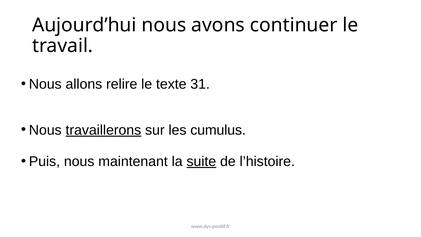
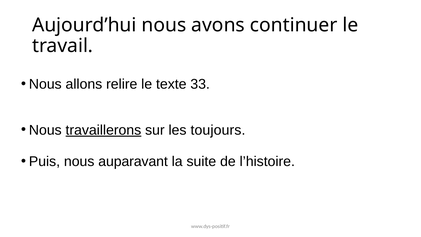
31: 31 -> 33 (200, 84)
cumulus: cumulus -> toujours (218, 130)
maintenant: maintenant -> auparavant (133, 161)
suite underline: present -> none (201, 161)
